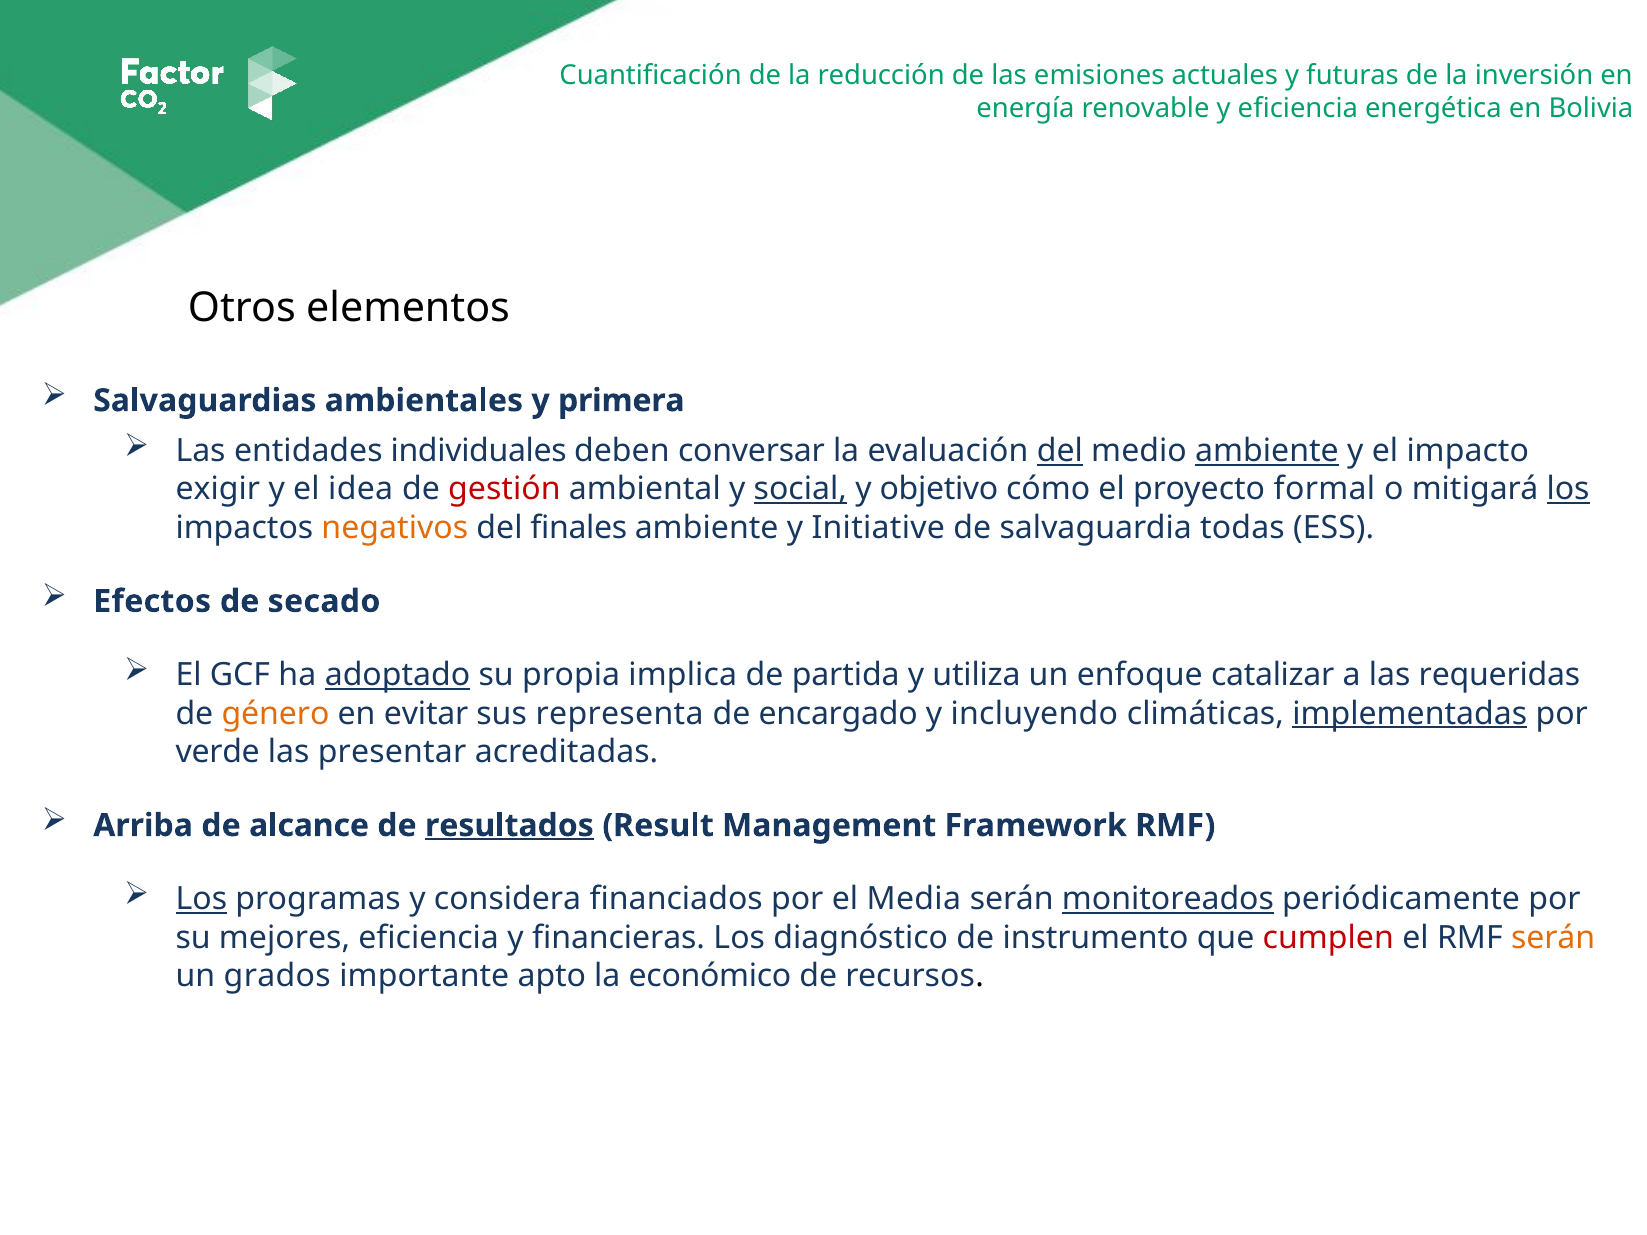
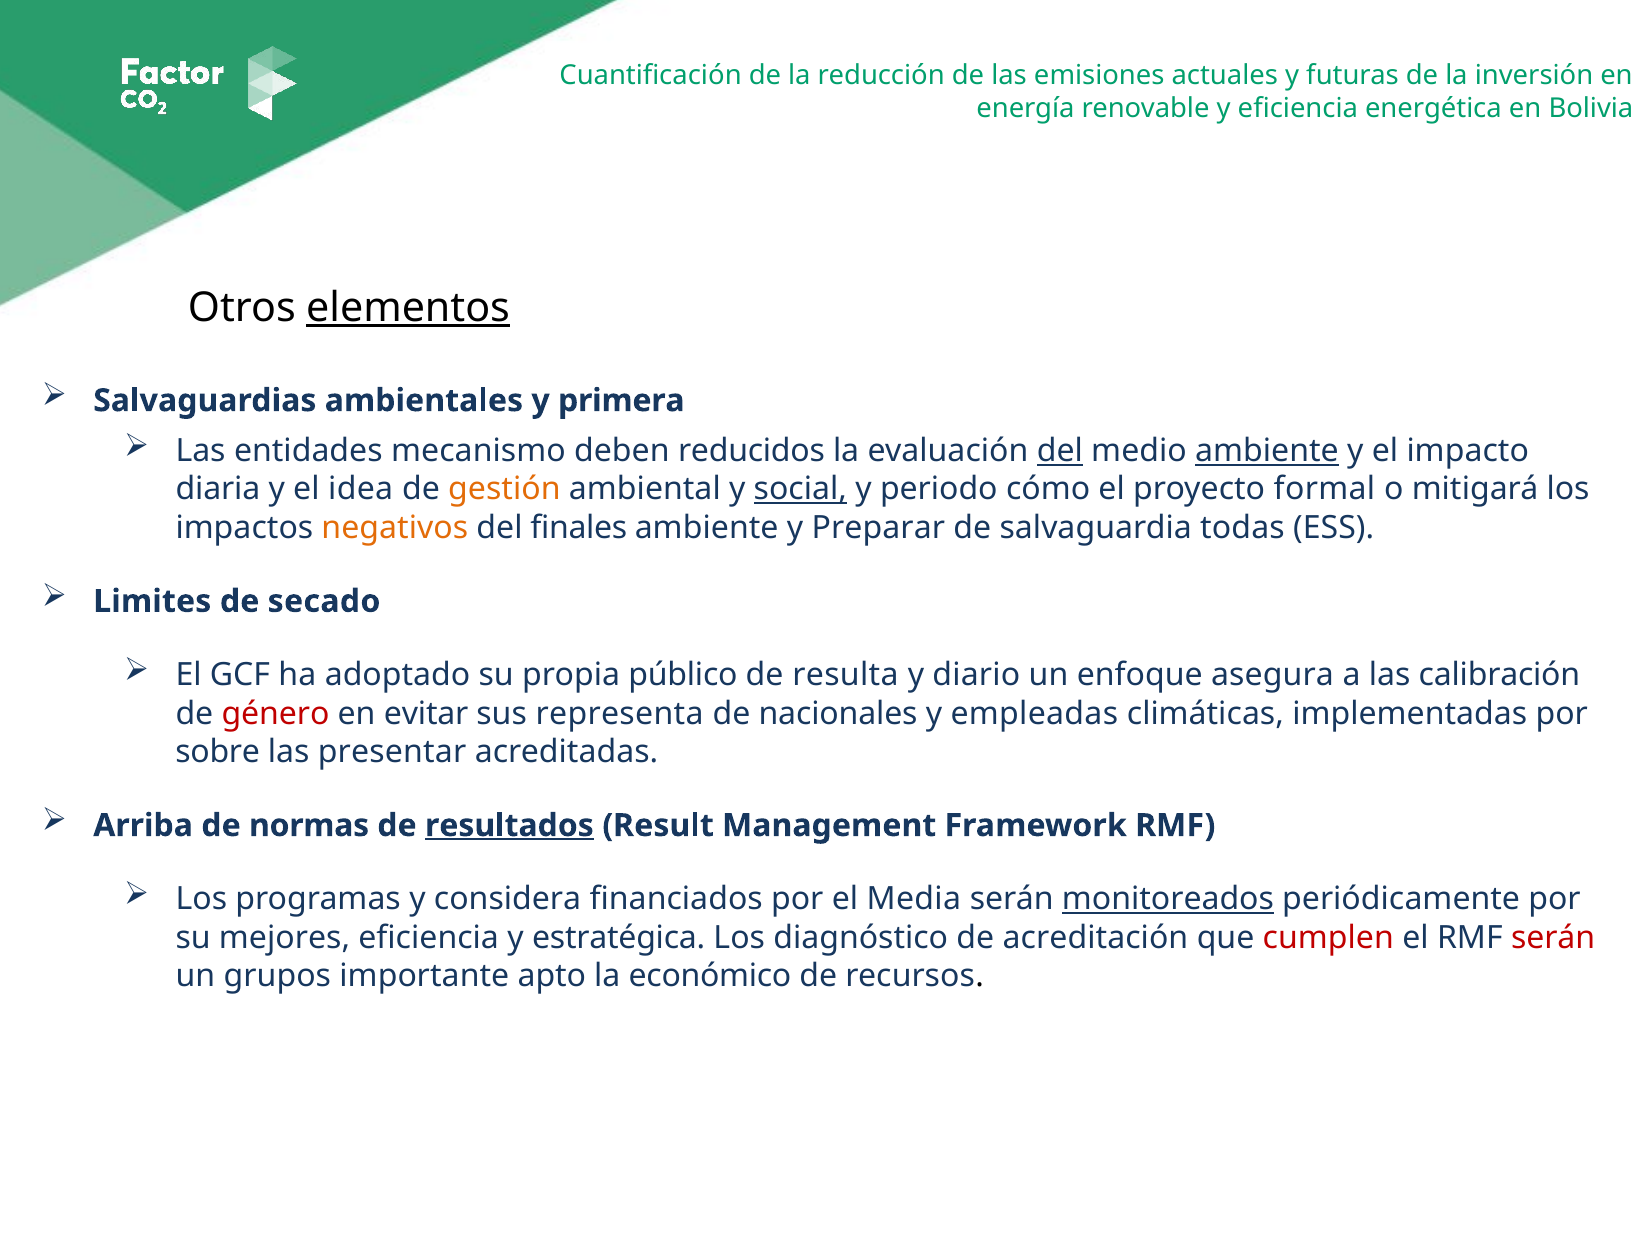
elementos underline: none -> present (408, 308)
individuales: individuales -> mecanismo (478, 451)
conversar: conversar -> reducidos (751, 451)
exigir: exigir -> diaria (218, 489)
gestión colour: red -> orange (504, 489)
objetivo: objetivo -> periodo (939, 489)
los underline: present -> none (1568, 489)
Initiative: Initiative -> Preparar (878, 528)
Efectos: Efectos -> Limites (152, 601)
adoptado underline: present -> none (398, 675)
implica: implica -> público (683, 675)
partida: partida -> resulta (845, 675)
utiliza: utiliza -> diario (976, 675)
catalizar: catalizar -> asegura (1273, 675)
requeridas: requeridas -> calibración (1499, 675)
género colour: orange -> red (276, 714)
encargado: encargado -> nacionales (838, 714)
incluyendo: incluyendo -> empleadas (1034, 714)
implementadas underline: present -> none (1410, 714)
verde: verde -> sobre (218, 752)
alcance: alcance -> normas (309, 826)
Los underline: present -> none (201, 899)
financieras: financieras -> estratégica (619, 938)
instrumento: instrumento -> acreditación (1095, 938)
serán colour: orange -> red (1553, 938)
grados: grados -> grupos (277, 976)
